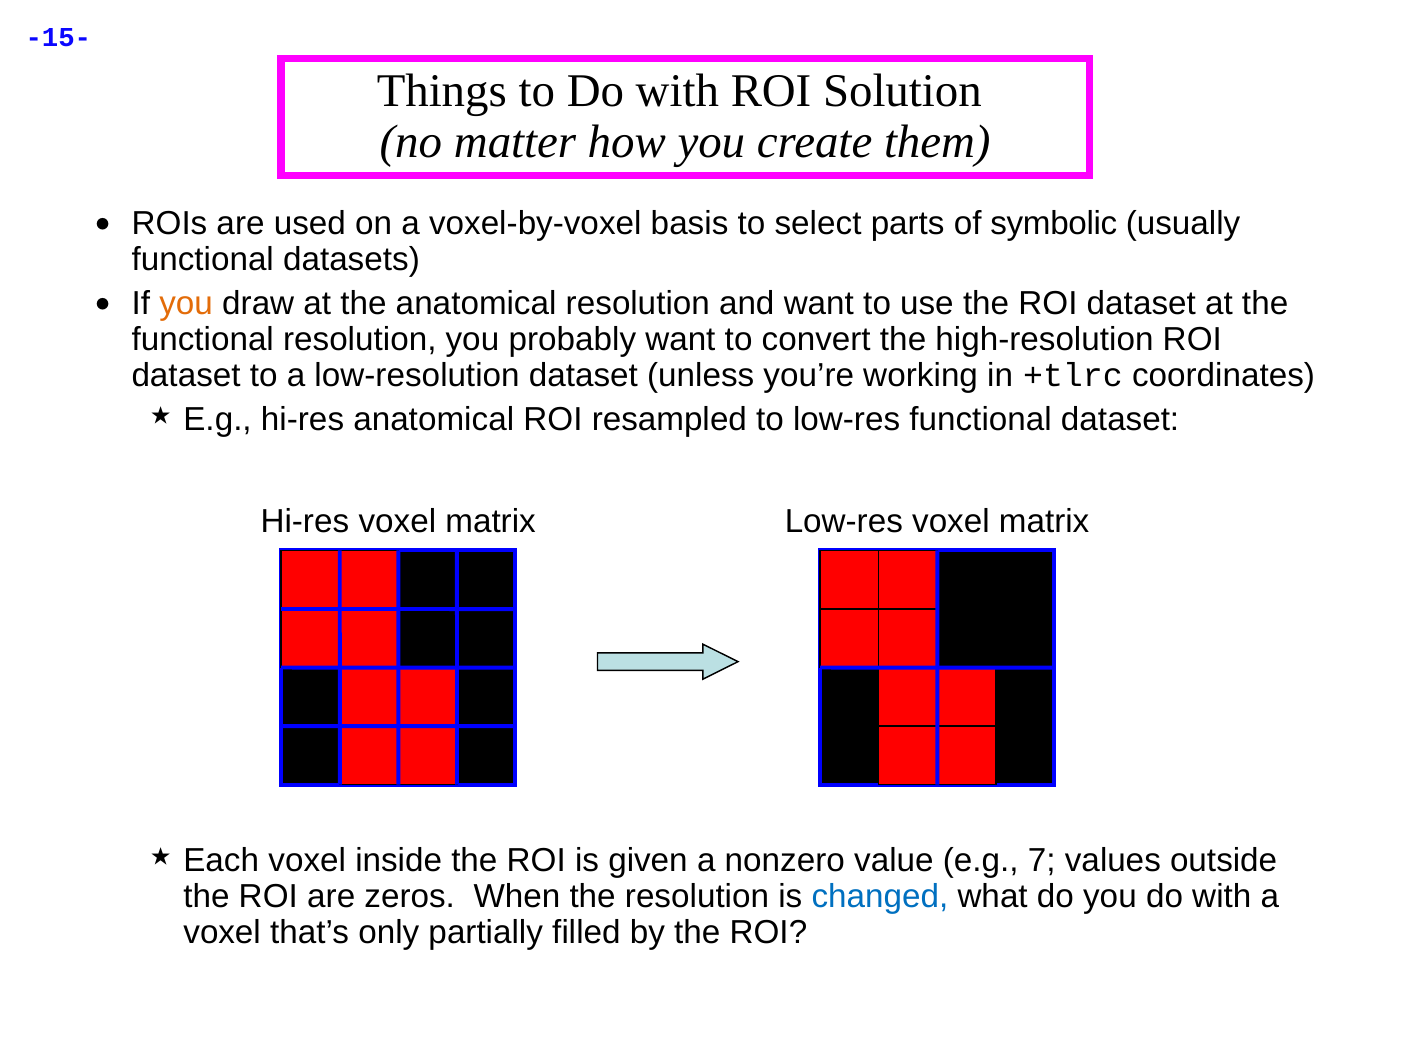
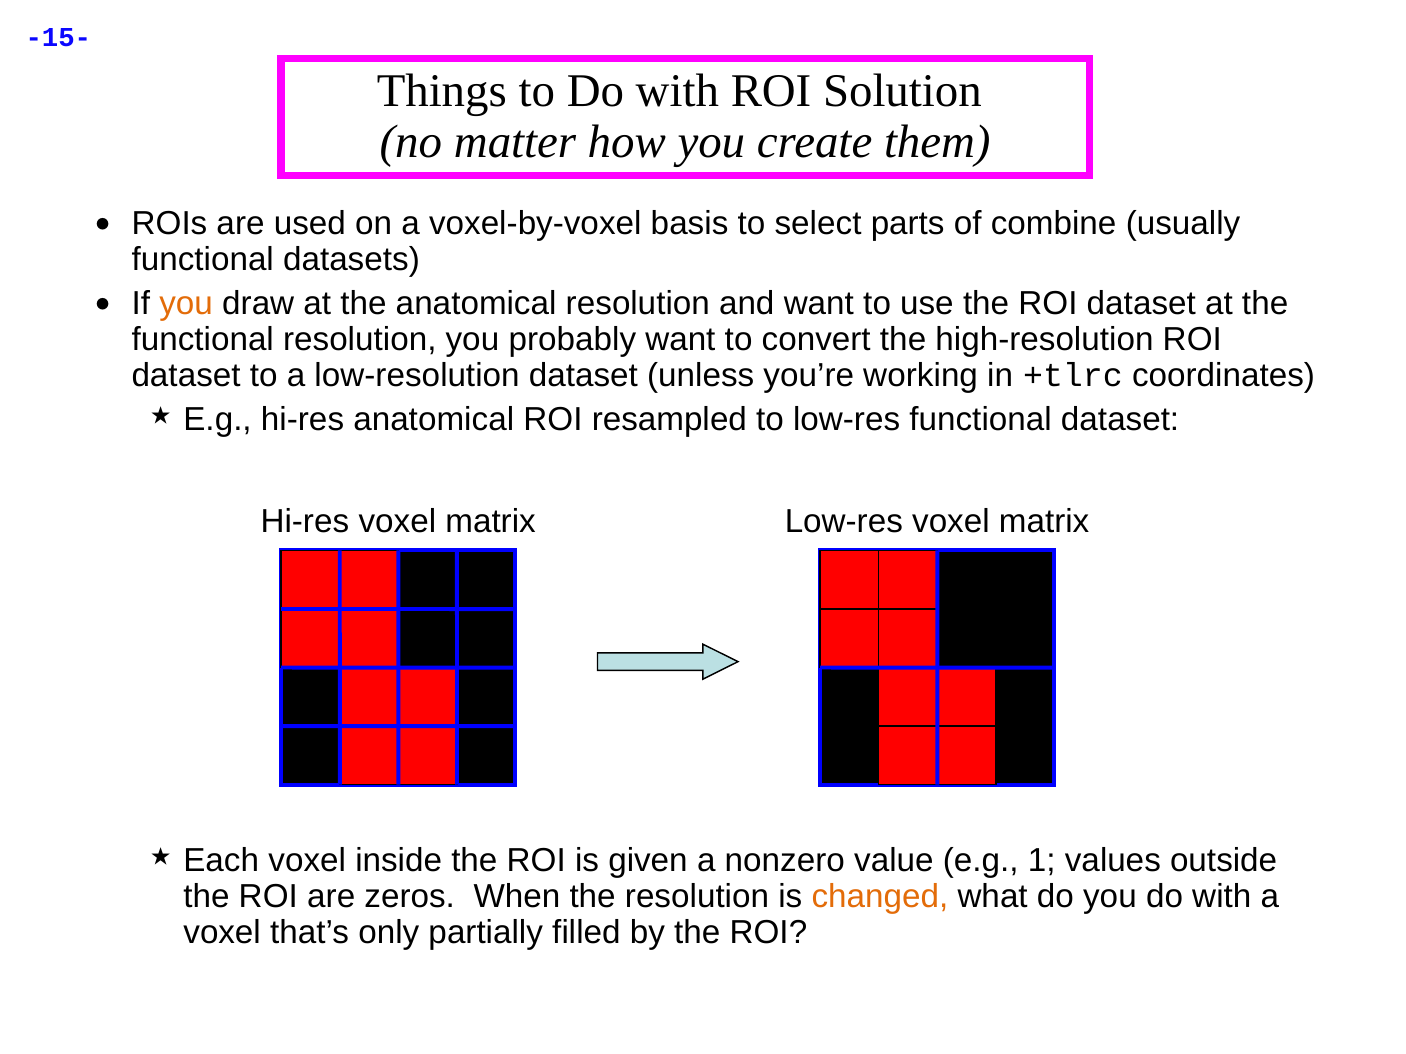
symbolic: symbolic -> combine (1054, 224)
7: 7 -> 1 (1042, 861)
changed colour: blue -> orange (880, 897)
